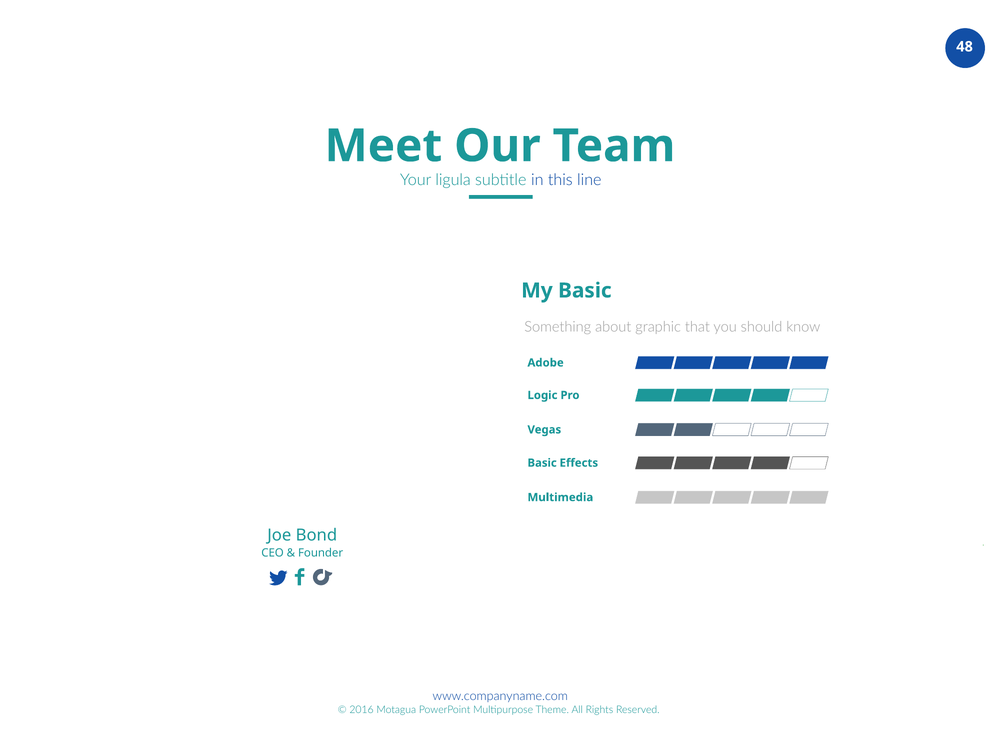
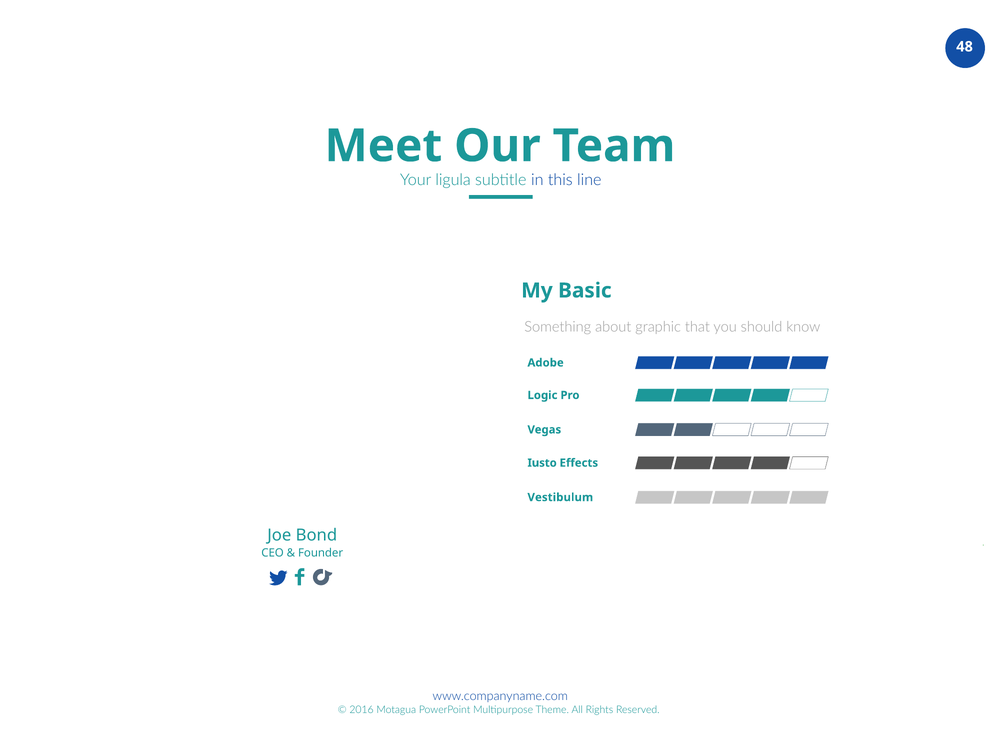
Basic: Basic -> Iusto (542, 463)
Multimedia: Multimedia -> Vestibulum (560, 497)
